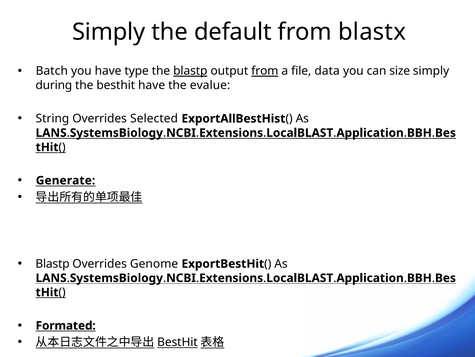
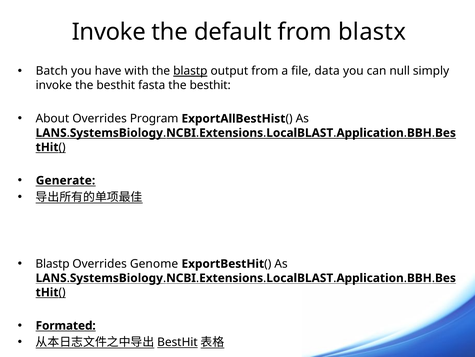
Simply: Simply -> Invoke (109, 32)
type: type -> with (137, 71)
from underline: present -> none (265, 71)
size: size -> null (400, 71)
during: during -> invoke (54, 85)
besthit have: have -> fasta (152, 85)
evalue: evalue -> besthit (210, 85)
String: String -> About (52, 118)
Selected: Selected -> Program (154, 118)
